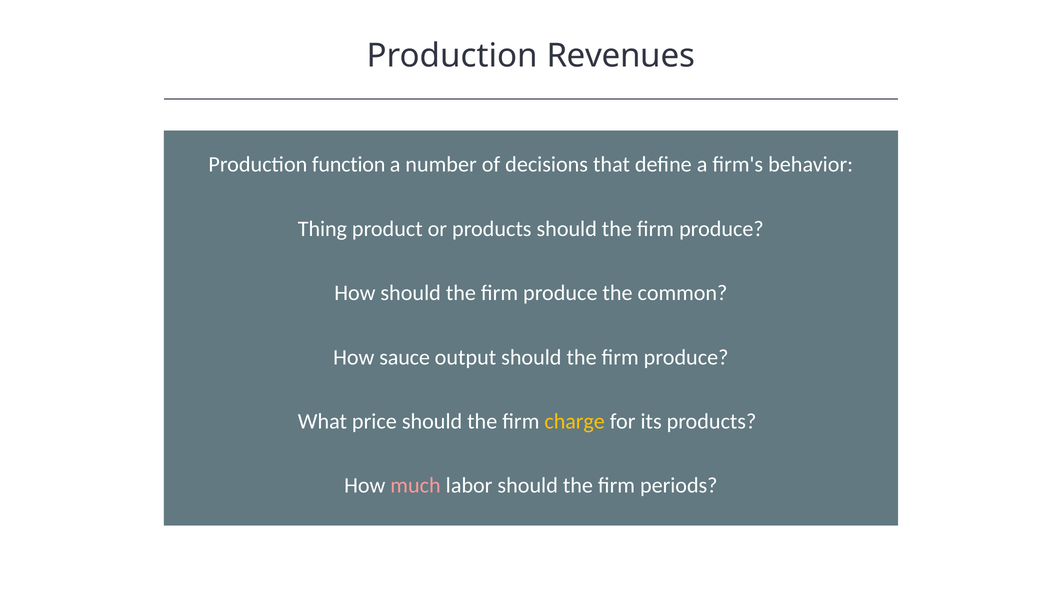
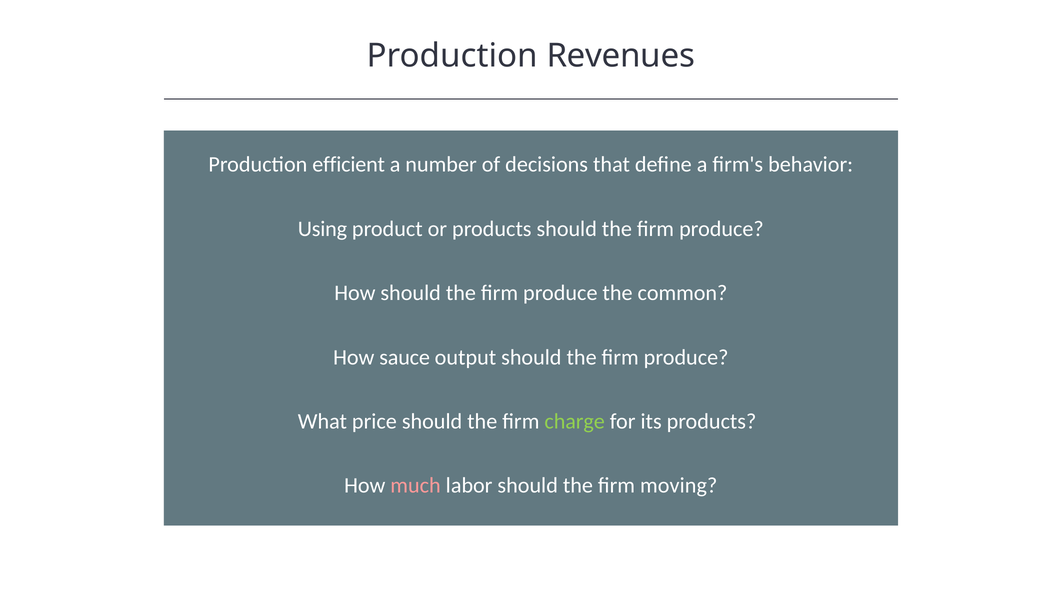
function: function -> efficient (349, 165)
Thing: Thing -> Using (322, 229)
charge colour: yellow -> light green (575, 422)
periods: periods -> moving (679, 486)
